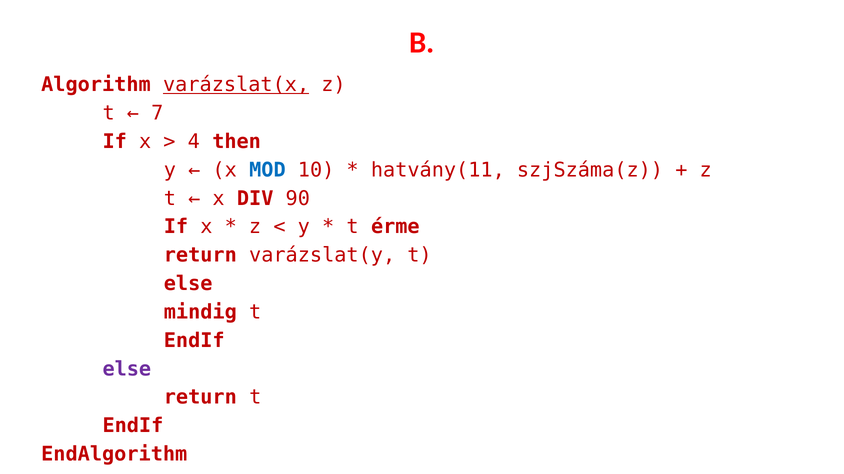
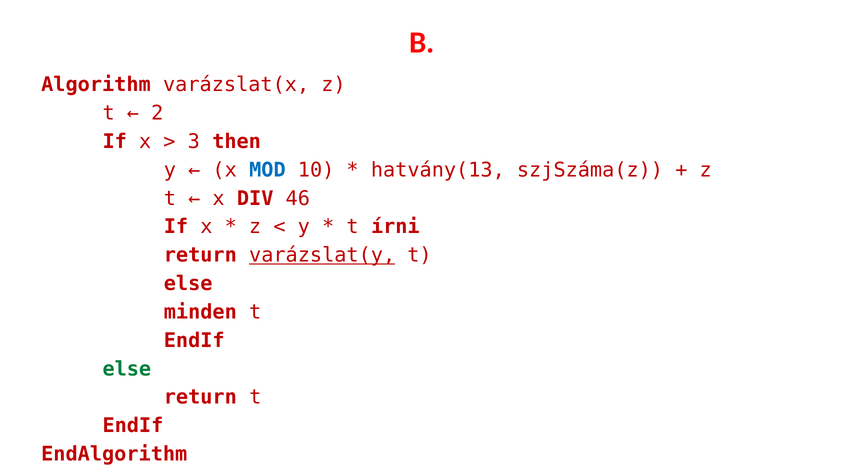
varázslat(x underline: present -> none (236, 85)
7: 7 -> 2 (157, 113)
4: 4 -> 3 (194, 142)
hatvány(11: hatvány(11 -> hatvány(13 (438, 170)
90: 90 -> 46 (298, 199)
érme: érme -> írni (395, 227)
varázslat(y underline: none -> present (322, 256)
mindig: mindig -> minden (200, 313)
else colour: purple -> green (127, 369)
